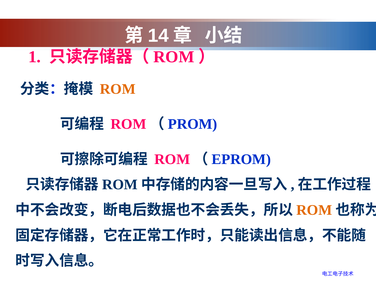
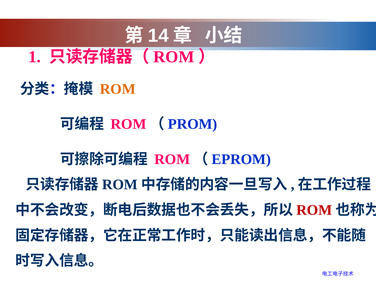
ROM colour: orange -> red (314, 210)
